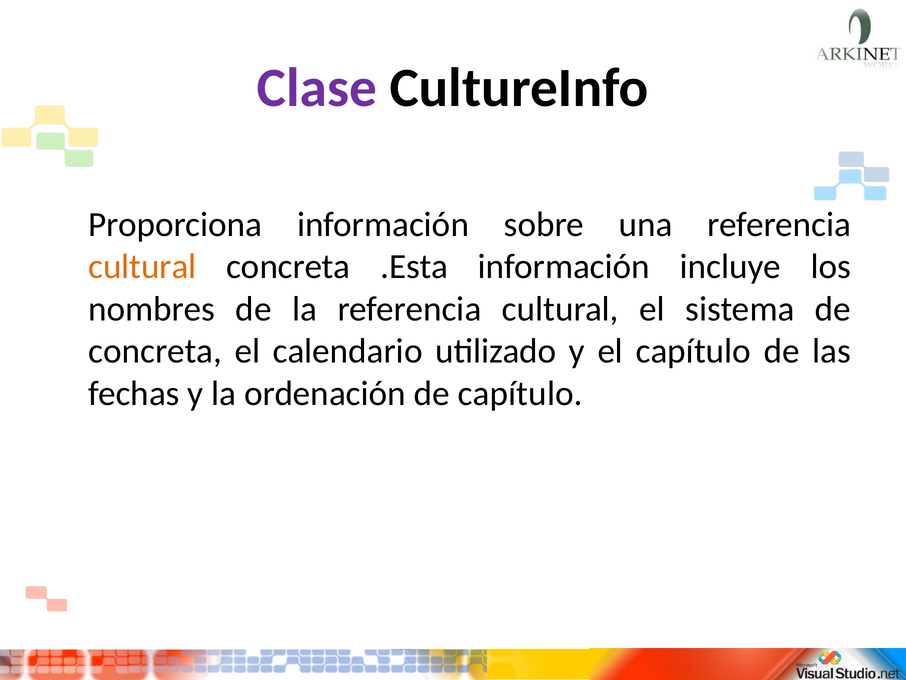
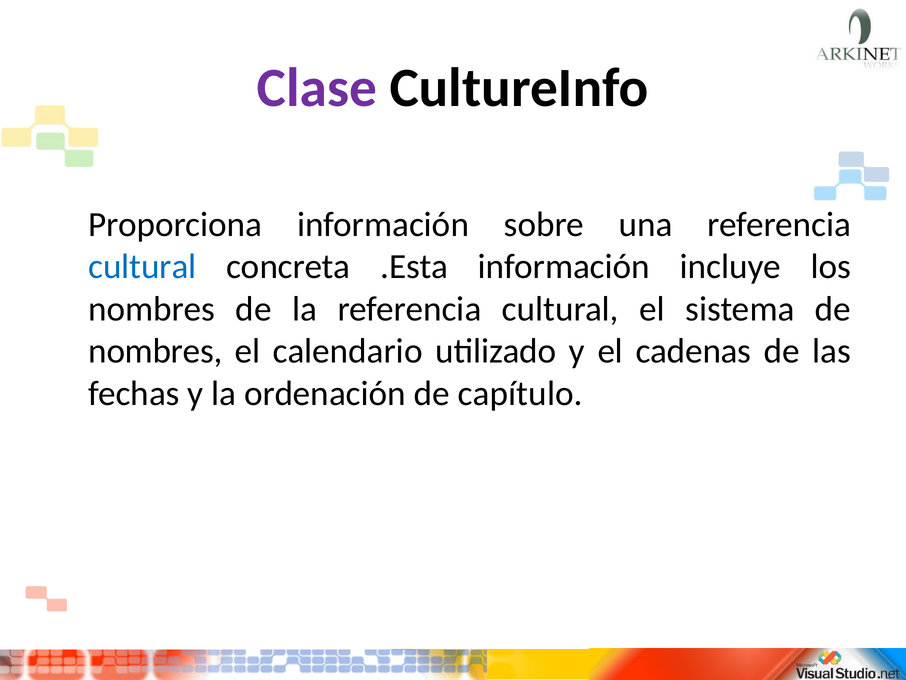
cultural colour: orange -> blue (142, 267)
concreta: concreta -> nombres (155, 351)
el capítulo: capítulo -> cadenas (693, 351)
